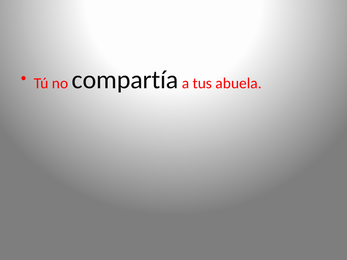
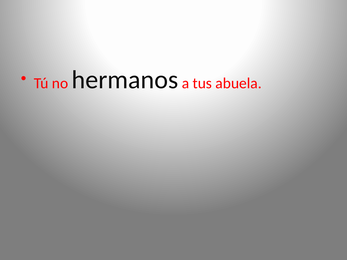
compartía: compartía -> hermanos (125, 80)
